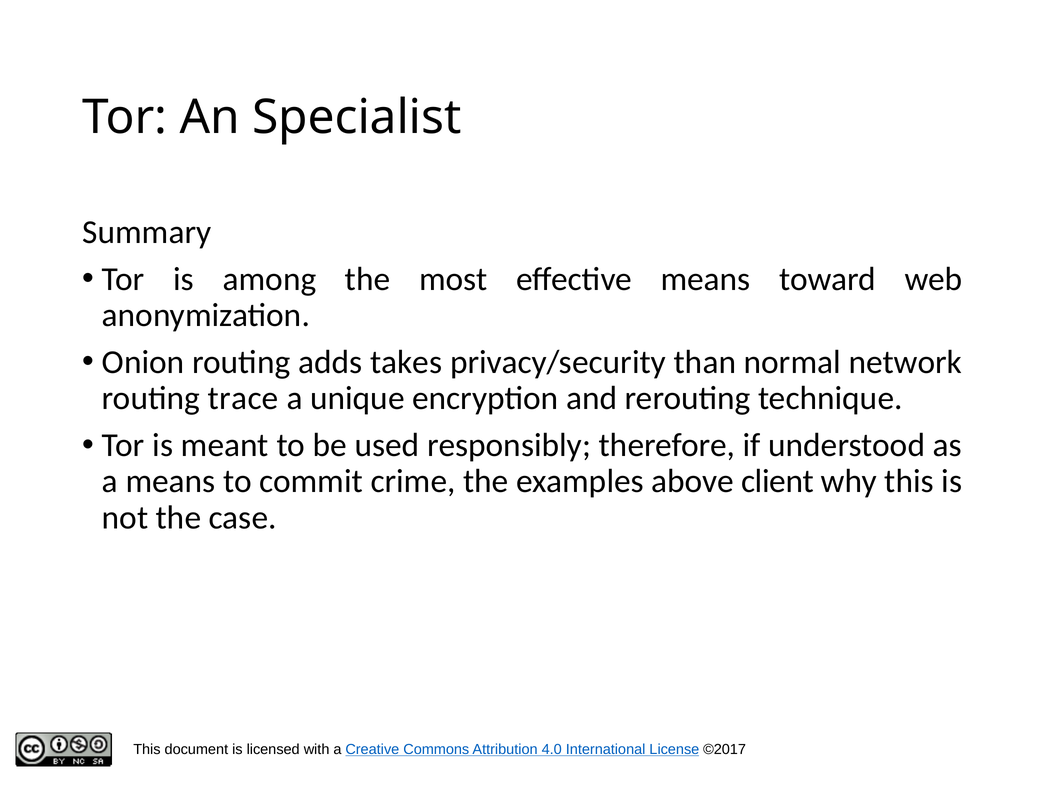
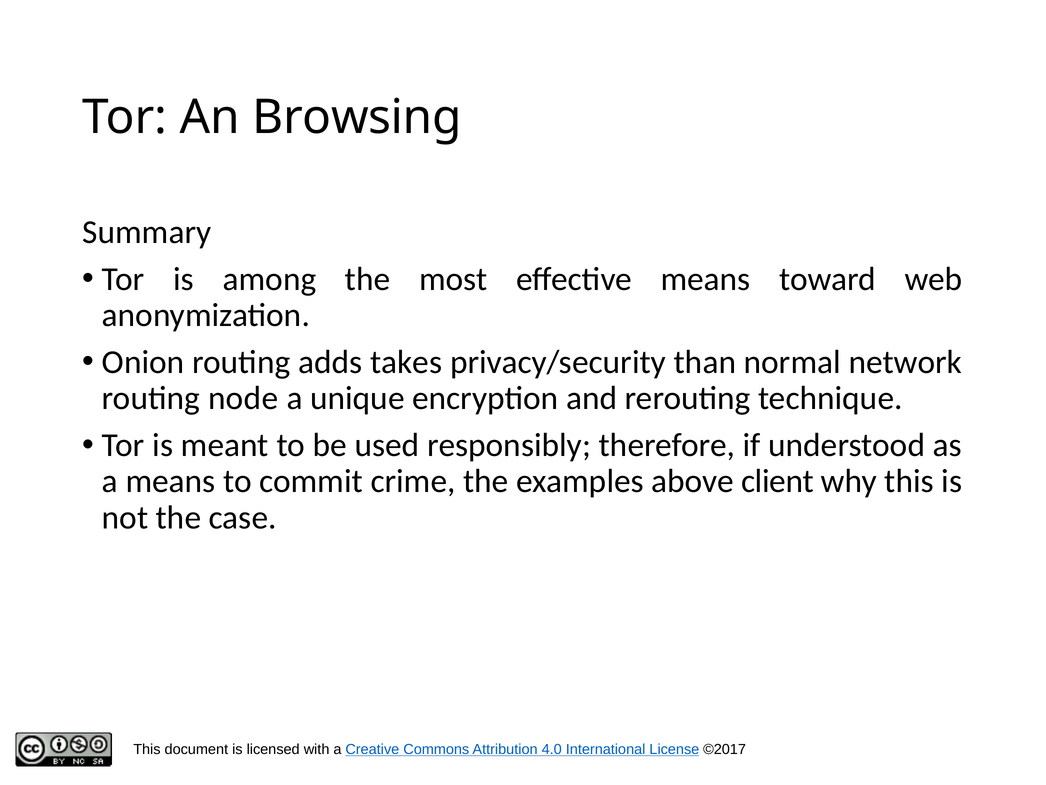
Specialist: Specialist -> Browsing (357, 117)
trace: trace -> node (243, 398)
